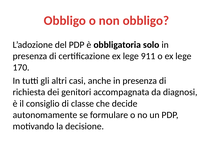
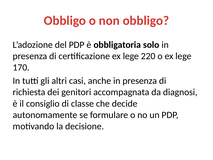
911: 911 -> 220 (148, 56)
